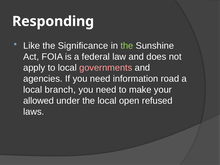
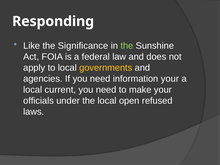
governments colour: pink -> yellow (106, 68)
information road: road -> your (170, 79)
branch: branch -> current (60, 90)
allowed: allowed -> officials (39, 101)
